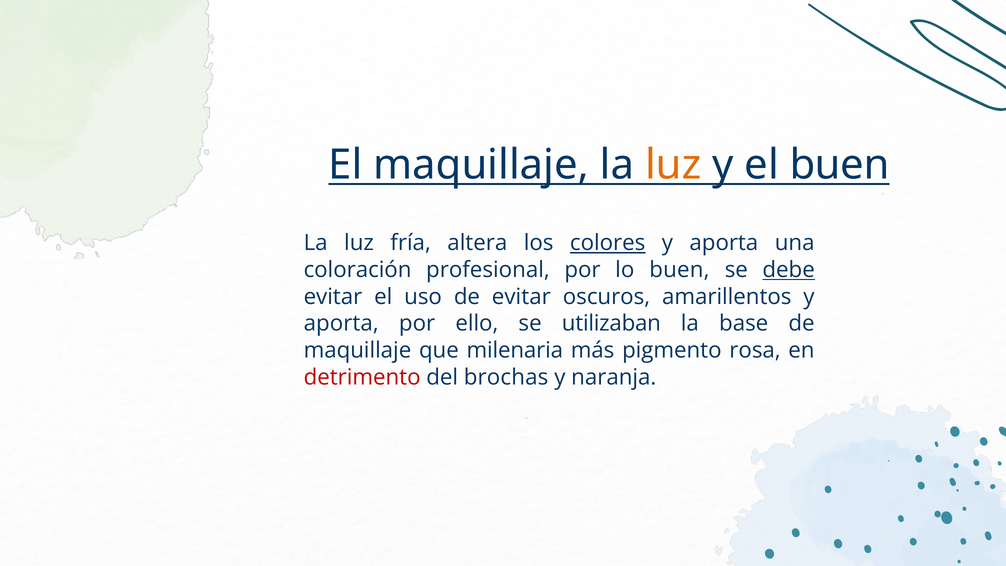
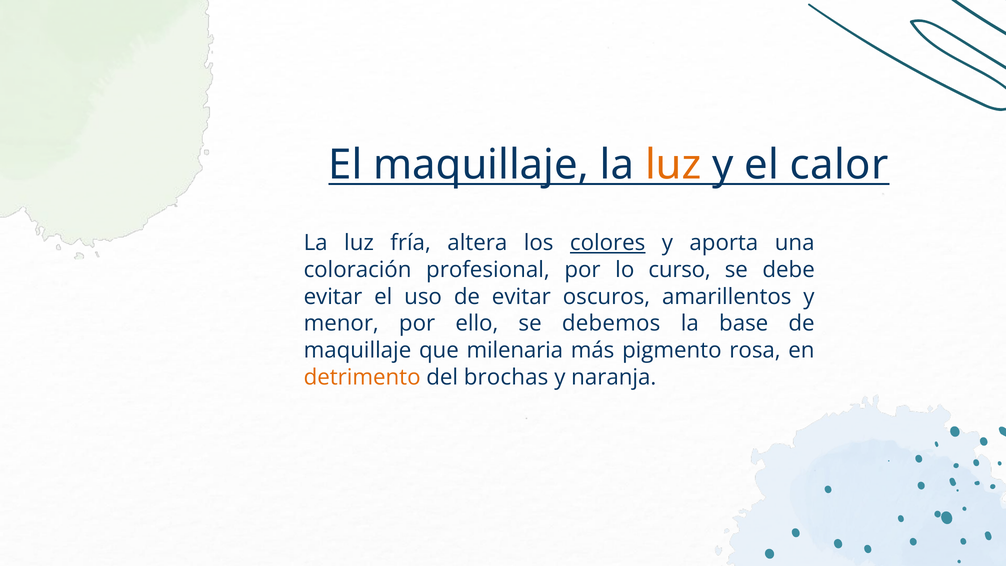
el buen: buen -> calor (839, 165)
lo buen: buen -> curso (680, 270)
debe underline: present -> none (789, 270)
aporta: aporta -> menor (341, 323)
utilizaban: utilizaban -> debemos (611, 323)
detrimento colour: red -> orange (362, 377)
